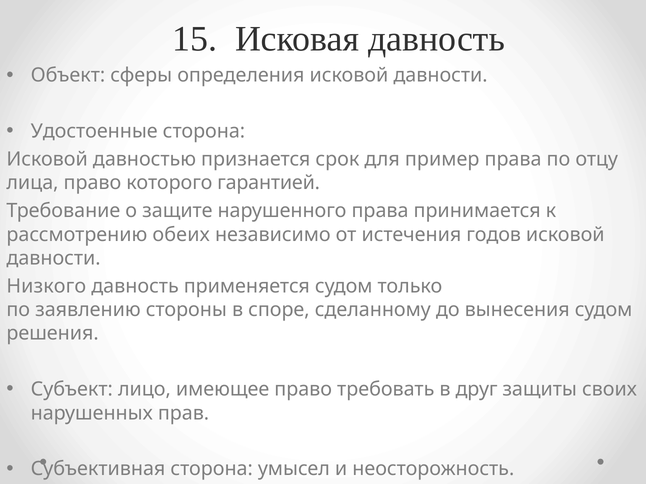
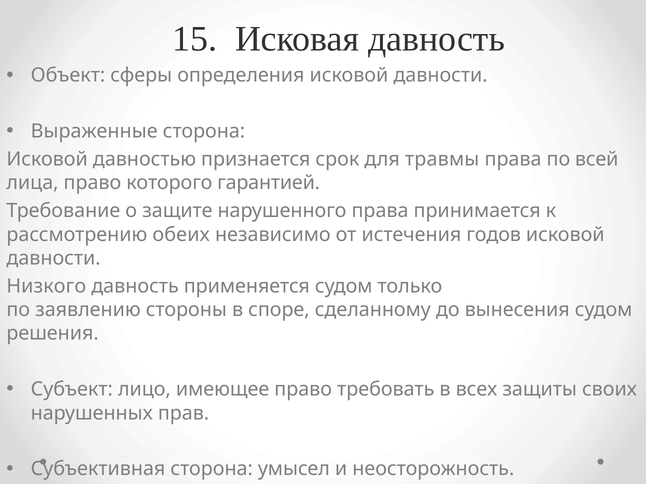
Удостоенные: Удостоенные -> Выраженные (94, 132)
пример: пример -> травмы (442, 159)
отцу: отцу -> всей (597, 159)
друг: друг -> всех (476, 390)
